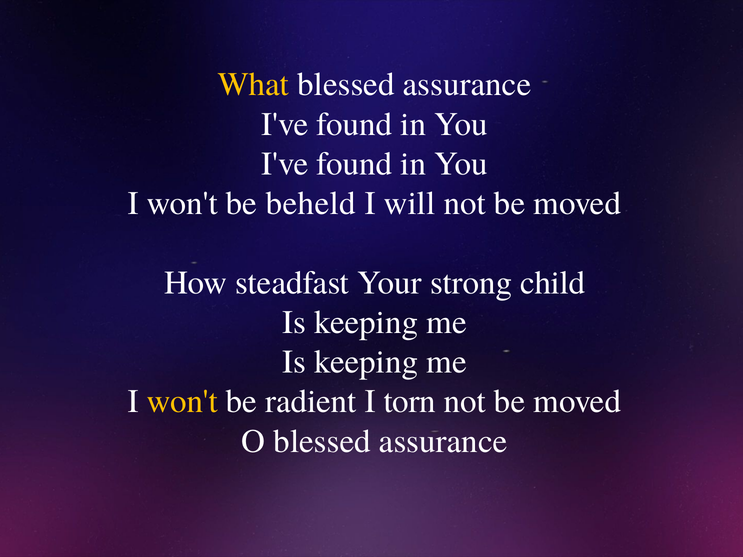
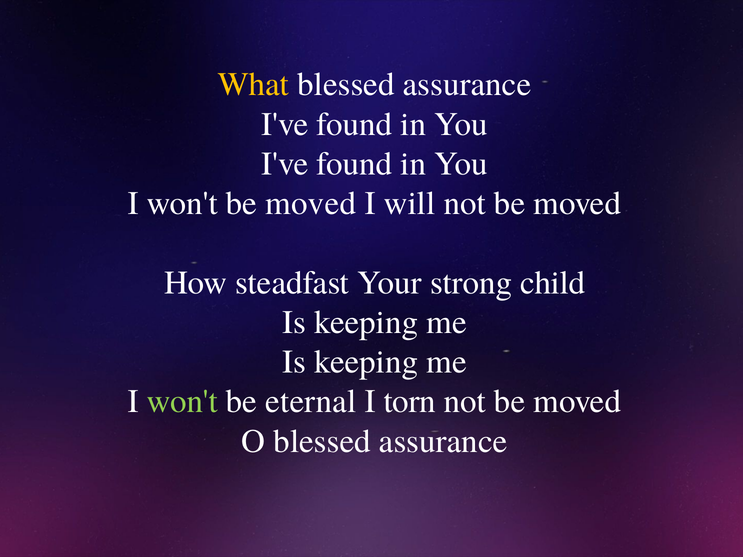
won't be beheld: beheld -> moved (311, 204)
won't colour: yellow -> light green (182, 402)
radient: radient -> eternal (311, 402)
